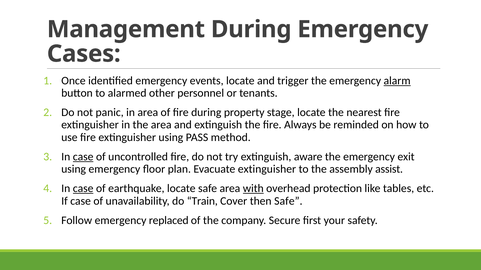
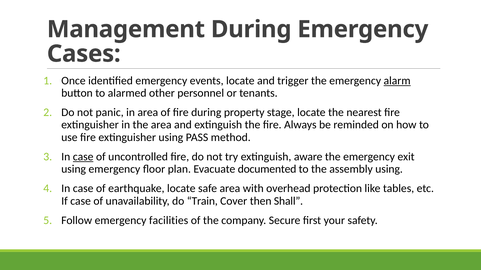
Evacuate extinguisher: extinguisher -> documented (267, 169)
assembly assist: assist -> using (389, 169)
case underline: present -> none (83, 189)
with underline: present -> none (253, 189)
then Safe: Safe -> Shall (288, 201)
replaced: replaced -> facilities (169, 221)
